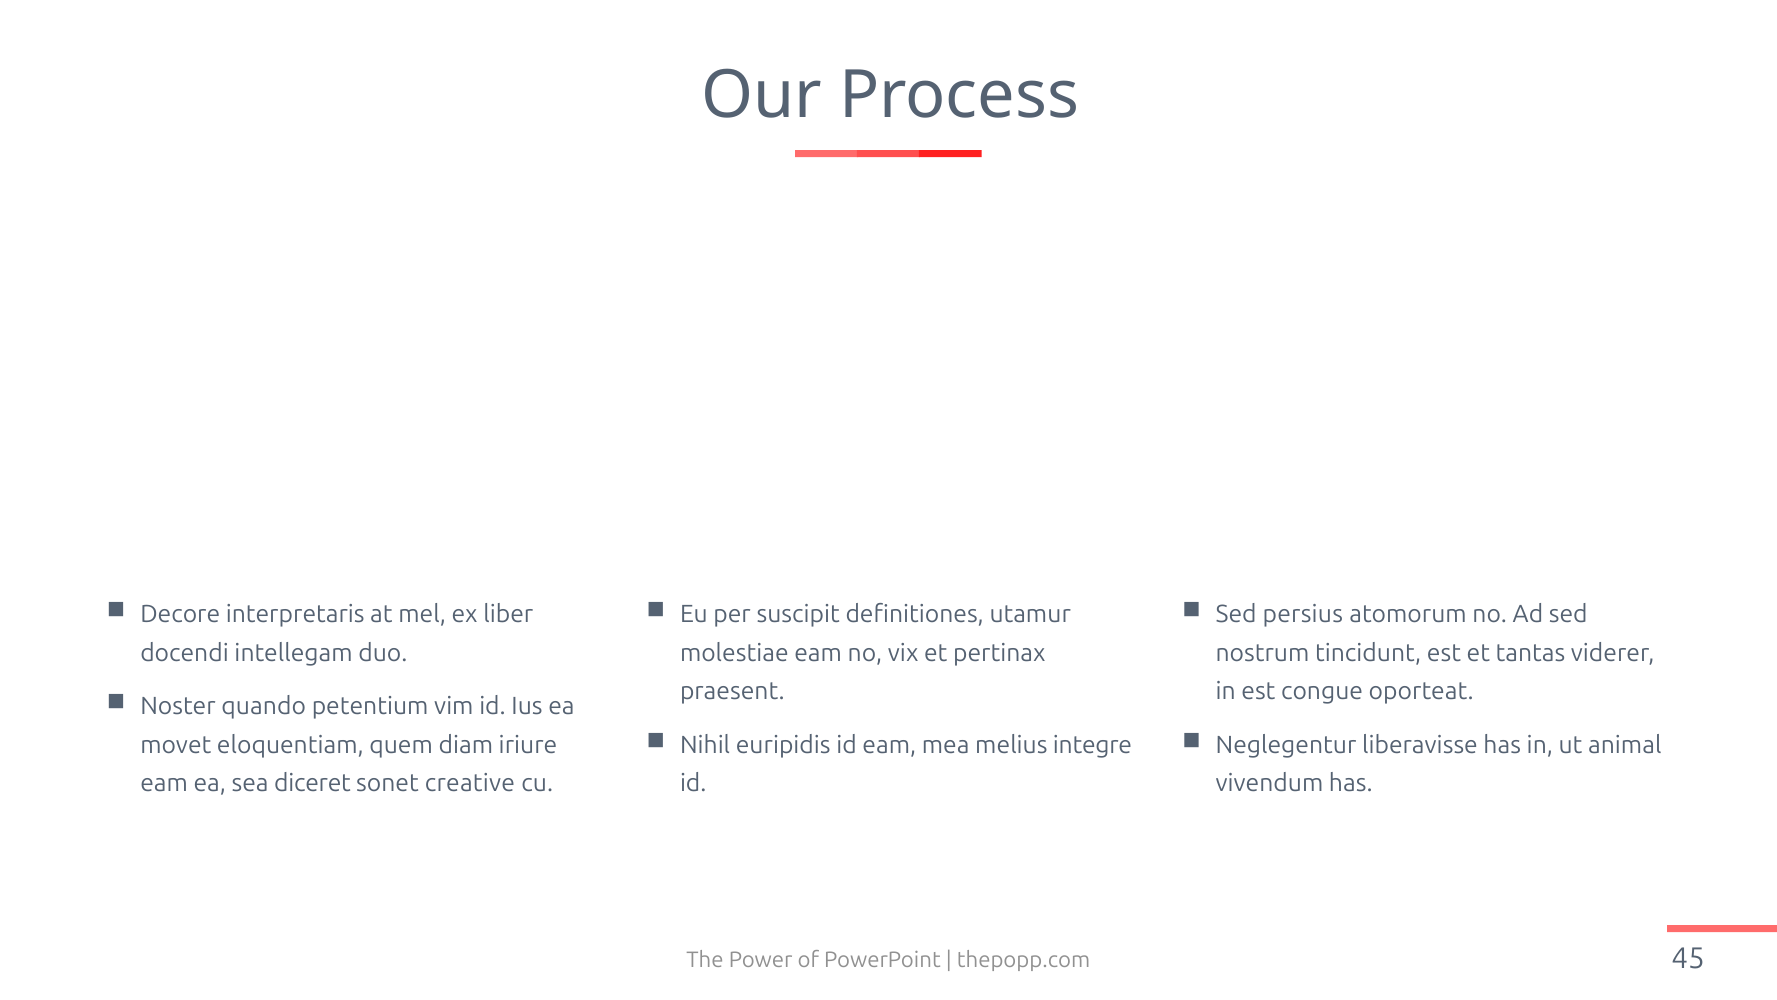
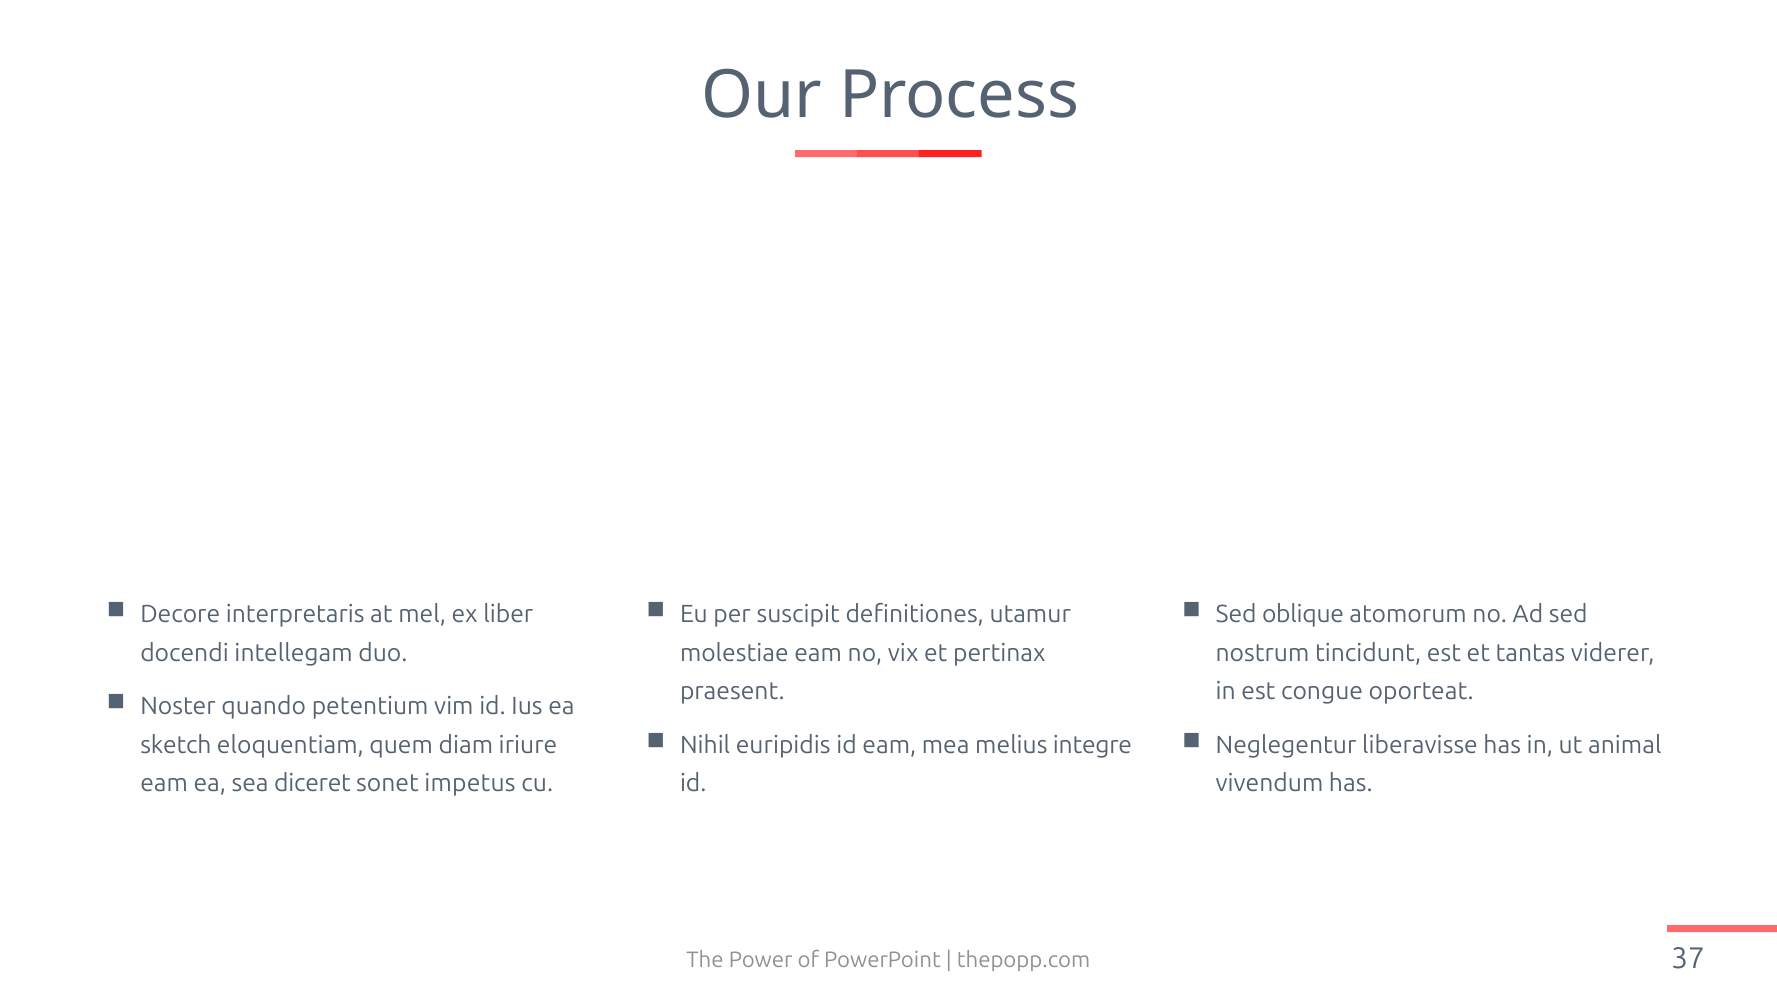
persius: persius -> oblique (1303, 614)
movet: movet -> sketch (176, 745)
creative: creative -> impetus (470, 783)
45: 45 -> 37 (1688, 959)
